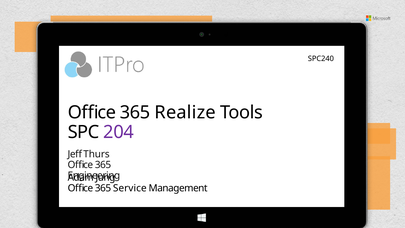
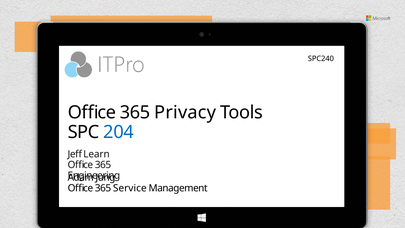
Realize: Realize -> Privacy (185, 112)
204 colour: purple -> blue (119, 132)
Thurs: Thurs -> Learn (96, 154)
